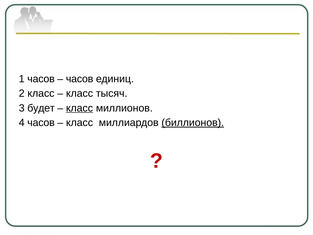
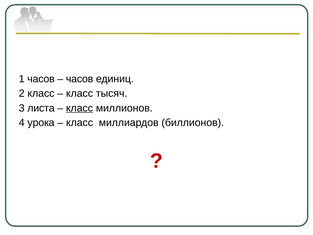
будет: будет -> листа (41, 108)
4 часов: часов -> урока (41, 123)
биллионов underline: present -> none (193, 123)
